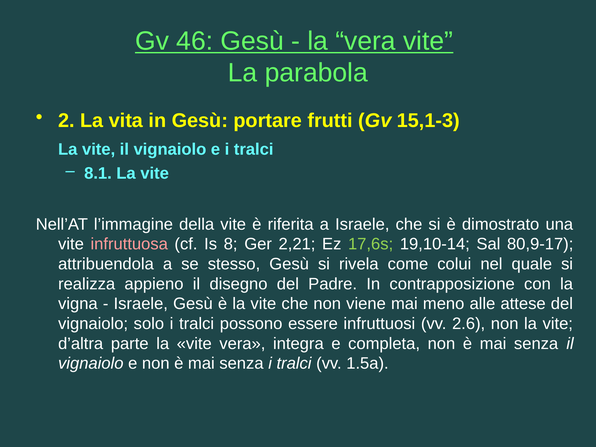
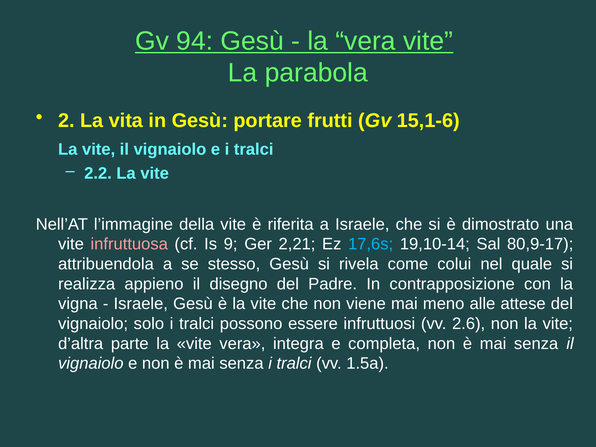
46: 46 -> 94 (195, 41)
15,1-3: 15,1-3 -> 15,1-6 (428, 121)
8.1: 8.1 -> 2.2 (98, 173)
8: 8 -> 9 (231, 244)
17,6s colour: light green -> light blue (371, 244)
